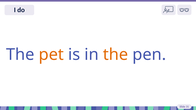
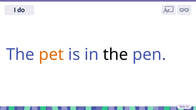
the colour: orange -> black (116, 55)
